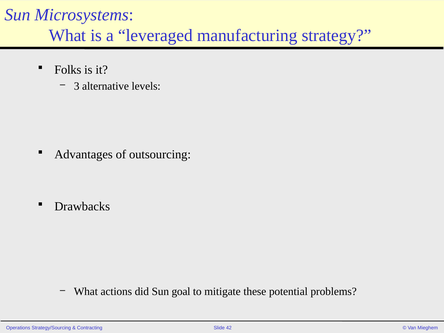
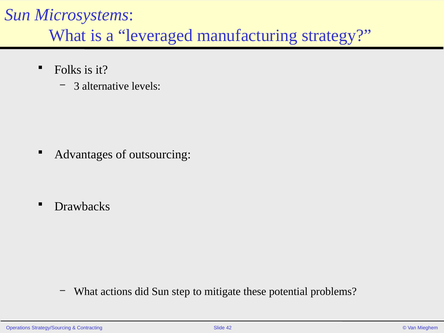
goal: goal -> step (181, 292)
